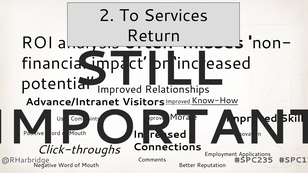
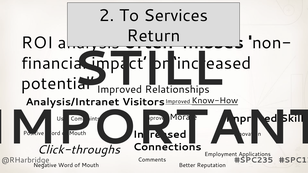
Advance/Intranet: Advance/Intranet -> Analysis/Intranet (72, 102)
